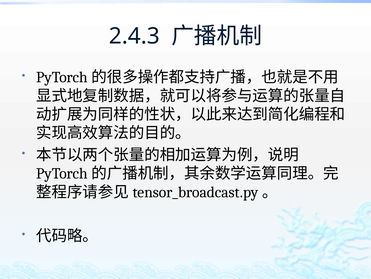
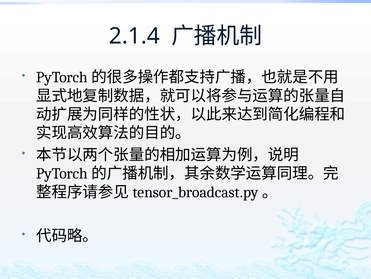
2.4.3: 2.4.3 -> 2.1.4 (134, 36)
